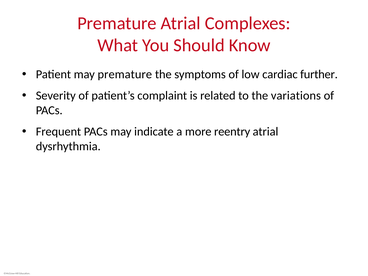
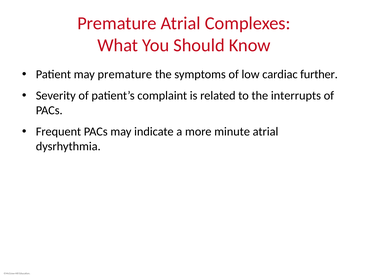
variations: variations -> interrupts (296, 96)
reentry: reentry -> minute (232, 132)
